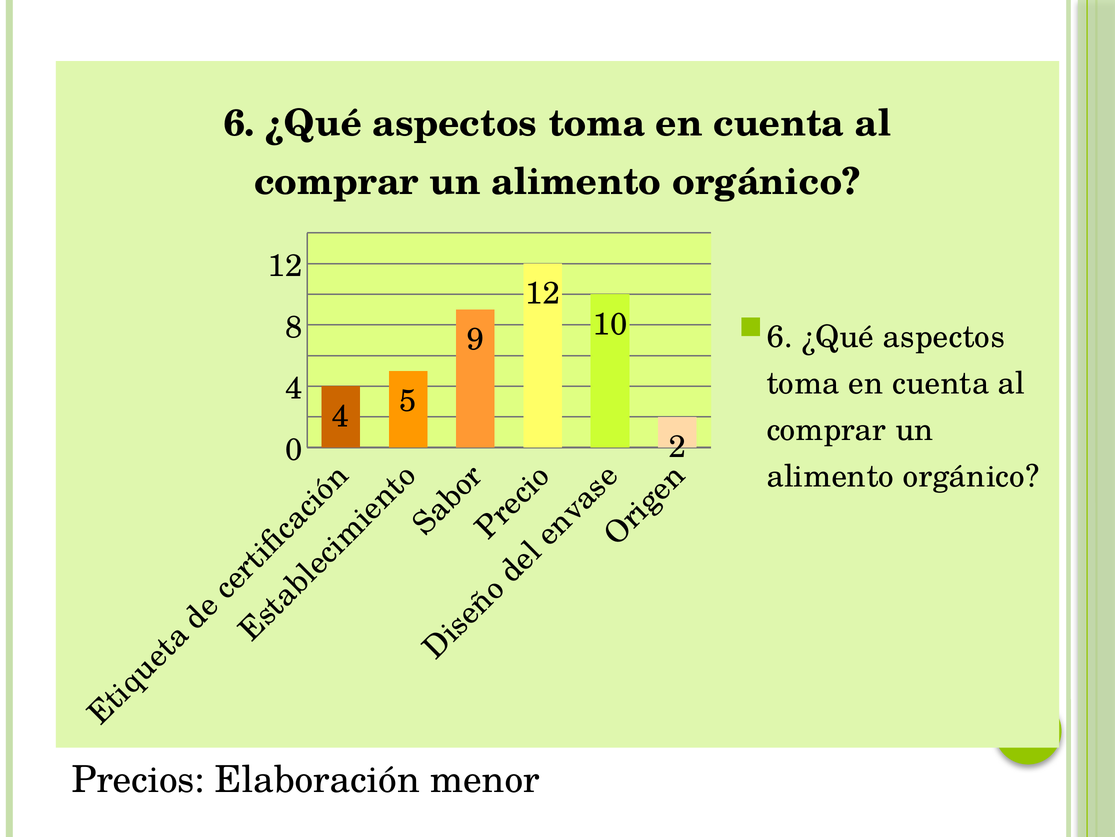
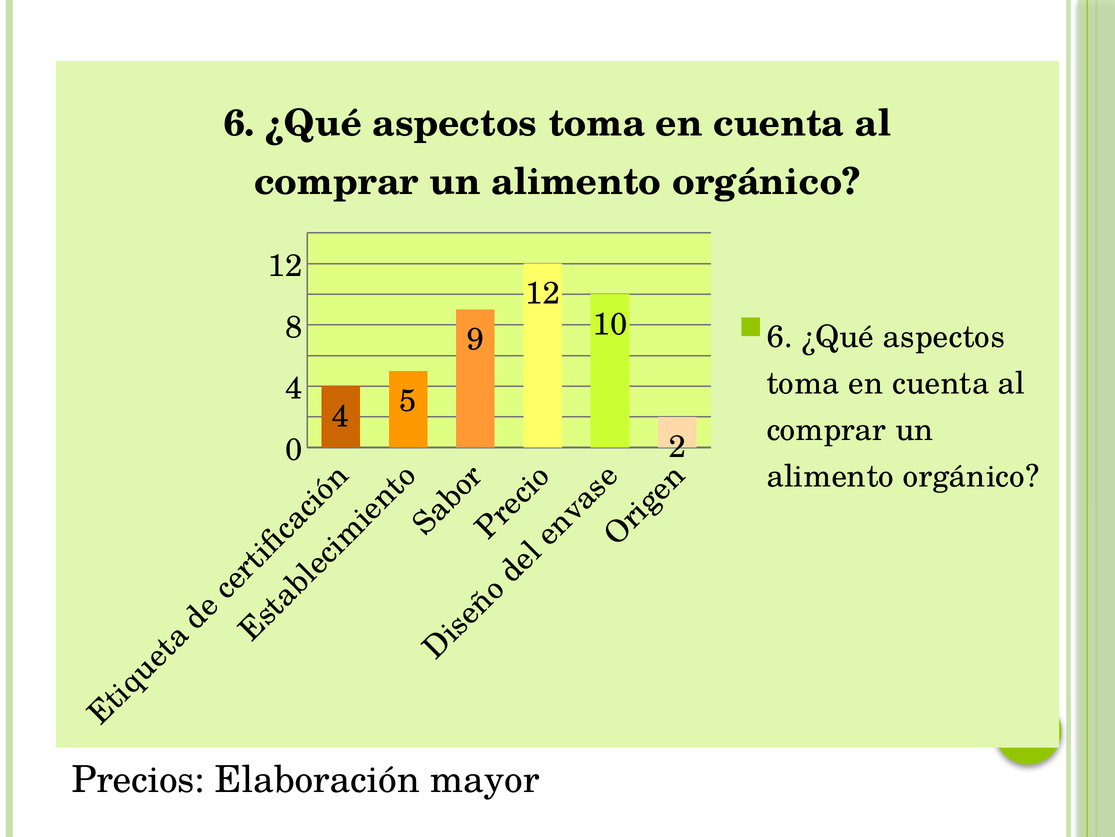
menor: menor -> mayor (485, 780)
